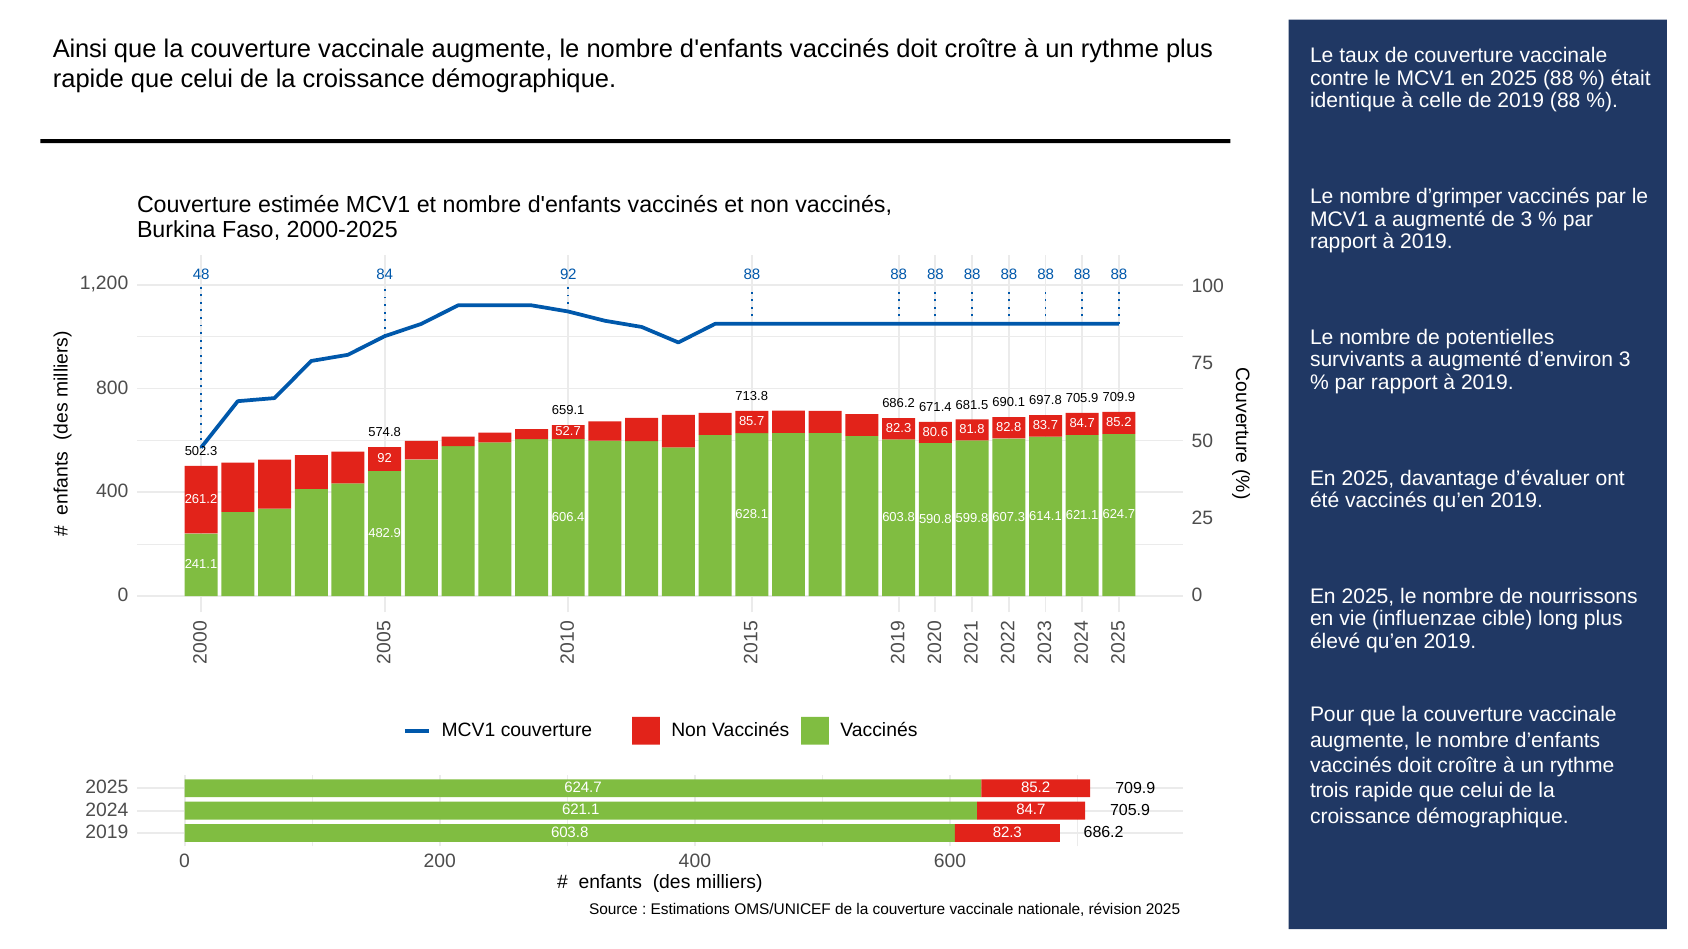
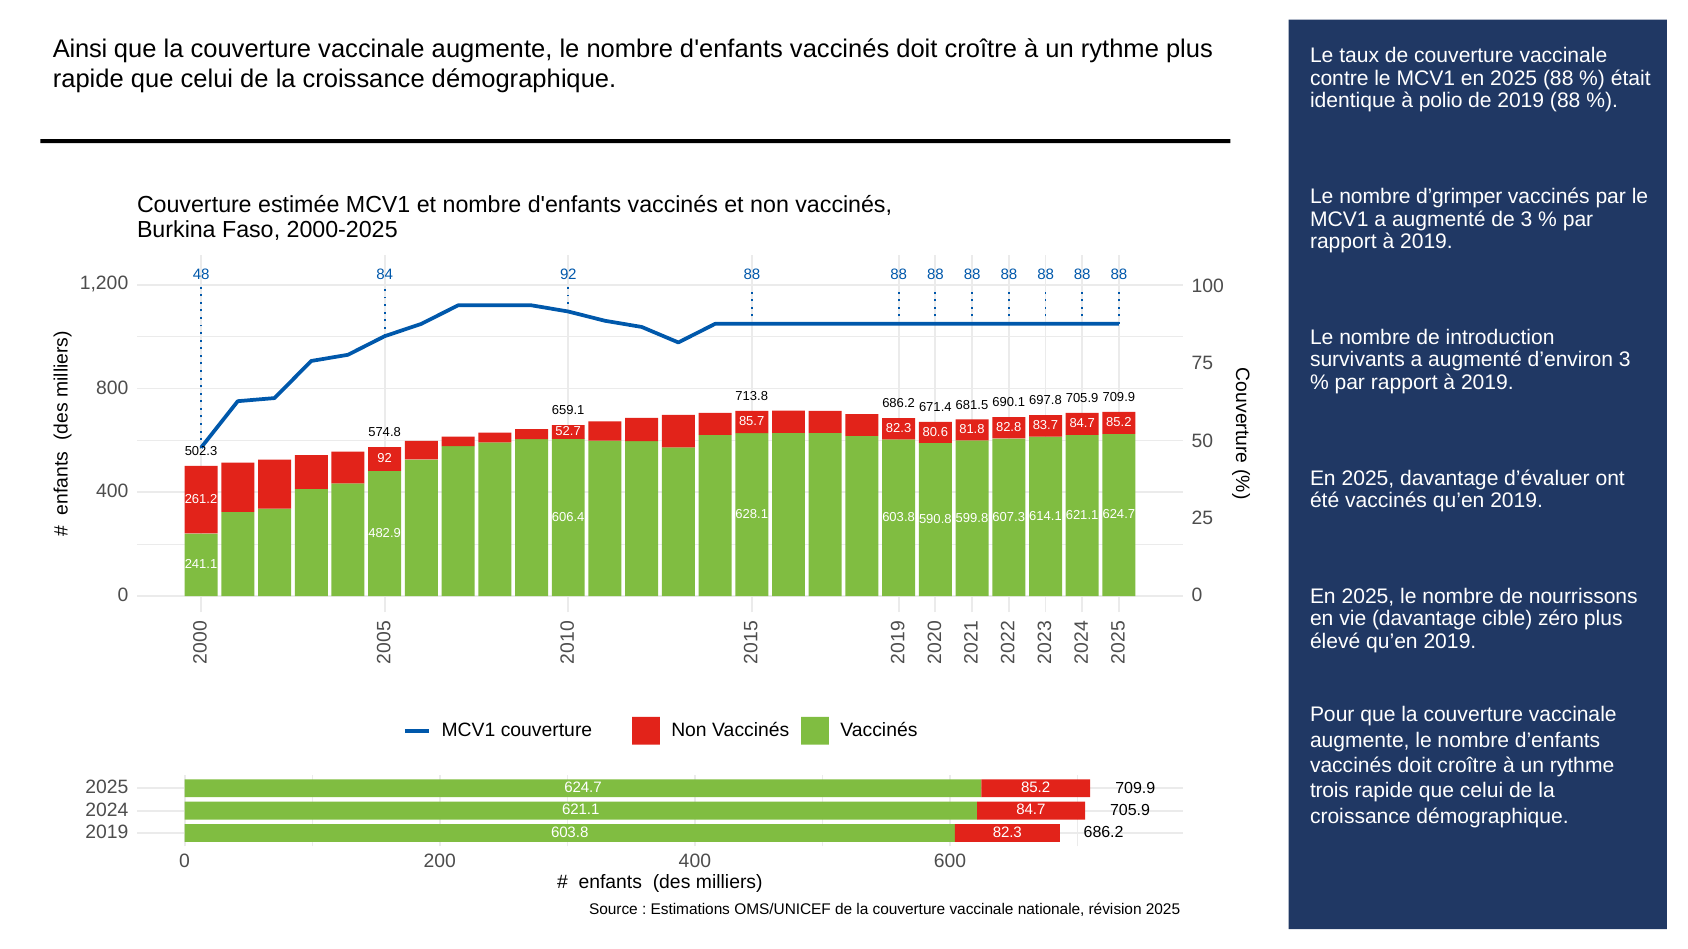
celle: celle -> polio (1441, 101)
potentielles: potentielles -> introduction (1500, 337)
vie influenzae: influenzae -> davantage (1424, 619)
long: long -> zéro (1558, 619)
